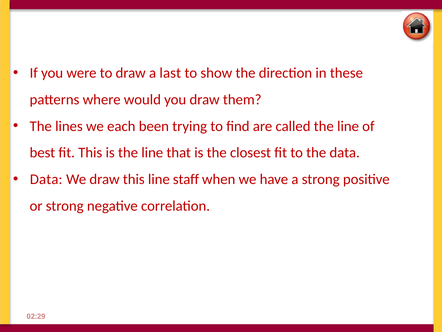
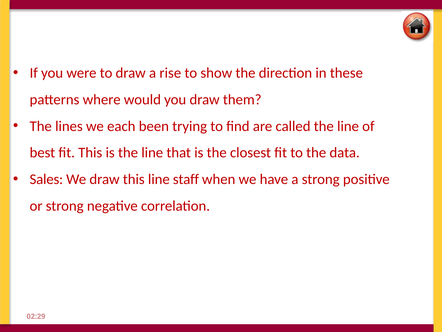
last: last -> rise (170, 73)
Data: Data -> Sales (46, 179)
